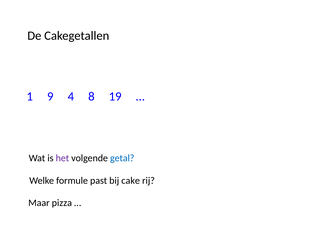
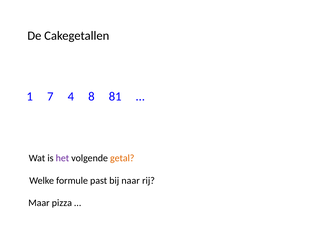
9: 9 -> 7 (50, 96)
19: 19 -> 81 (115, 96)
getal colour: blue -> orange (122, 158)
cake: cake -> naar (131, 181)
